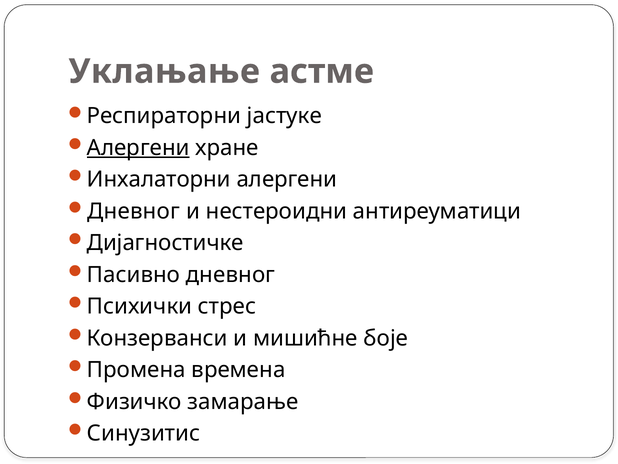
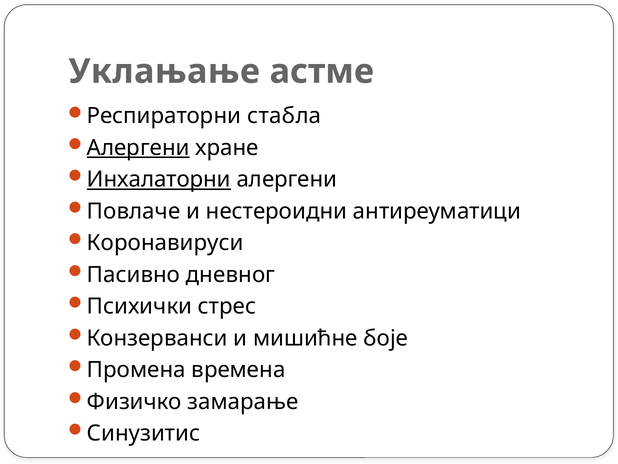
јастуке: јастуке -> стабла (284, 116)
Инхалаторни underline: none -> present (159, 179)
Дневног: Дневног -> Повлаче (134, 211)
Дијагностичке: Дијагностичке -> Коронавируси (165, 243)
